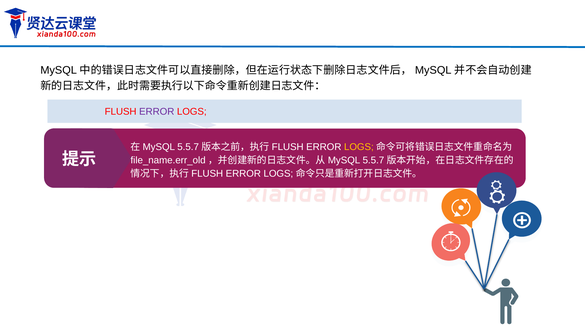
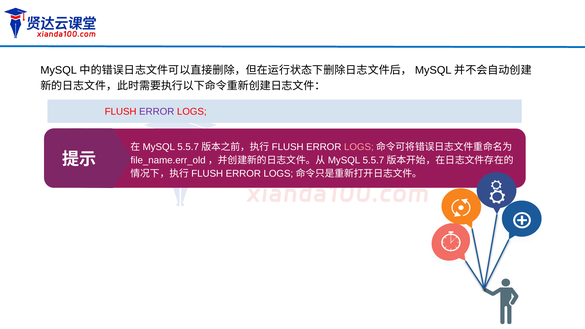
LOGS colour: yellow -> pink (359, 147)
